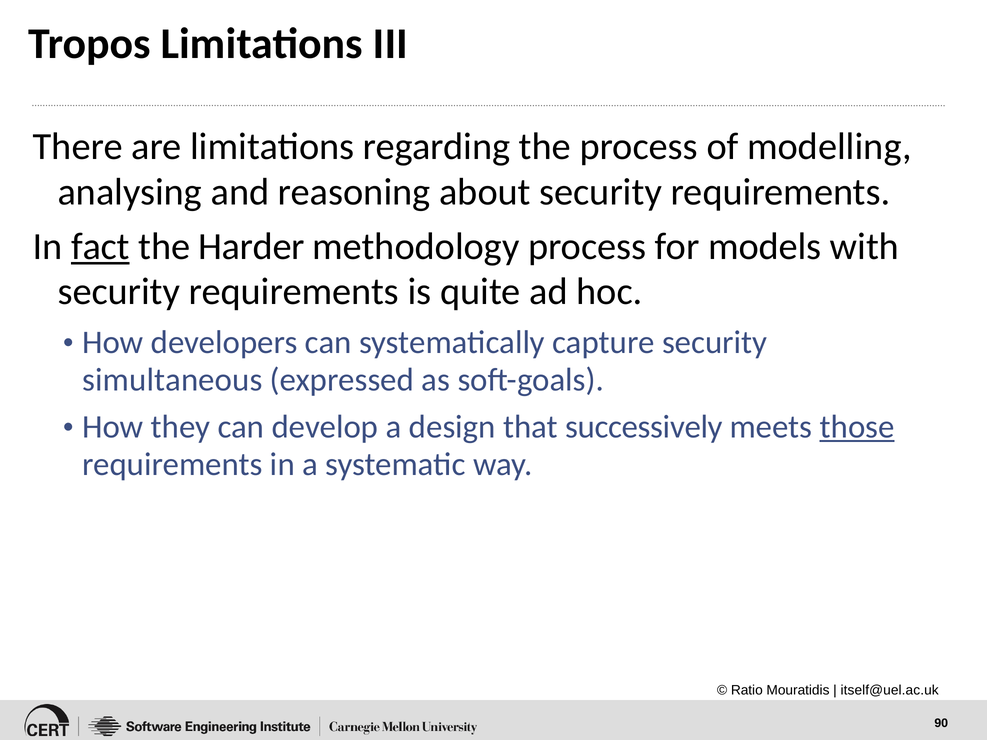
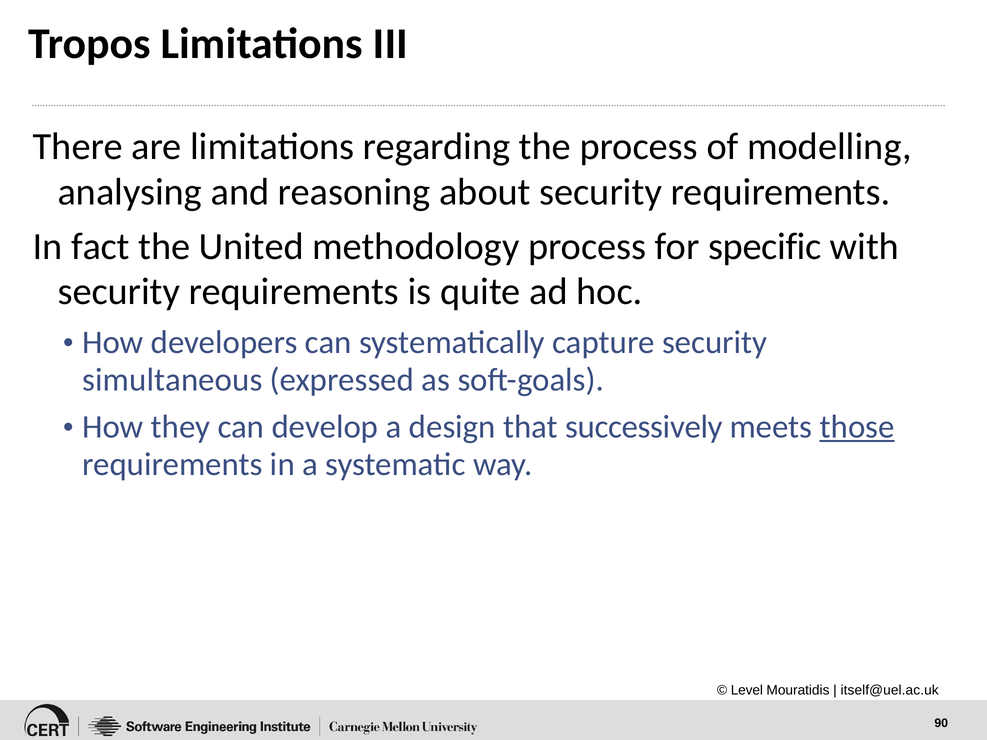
fact underline: present -> none (100, 247)
Harder: Harder -> United (251, 247)
models: models -> specific (765, 247)
Ratio: Ratio -> Level (747, 690)
